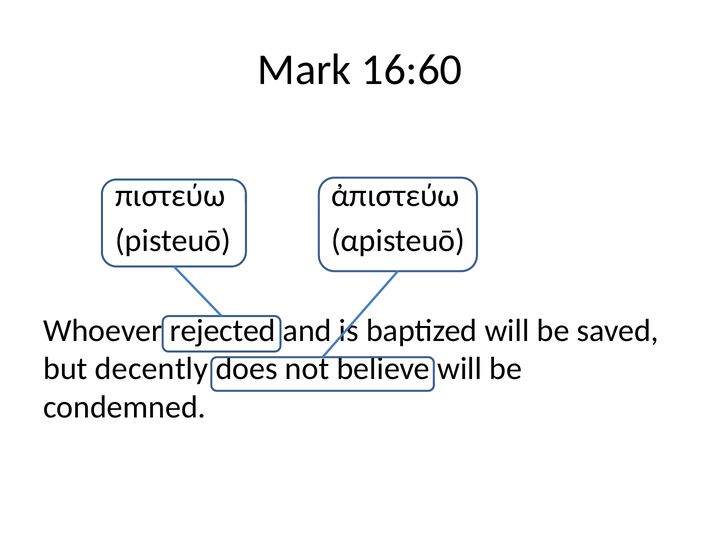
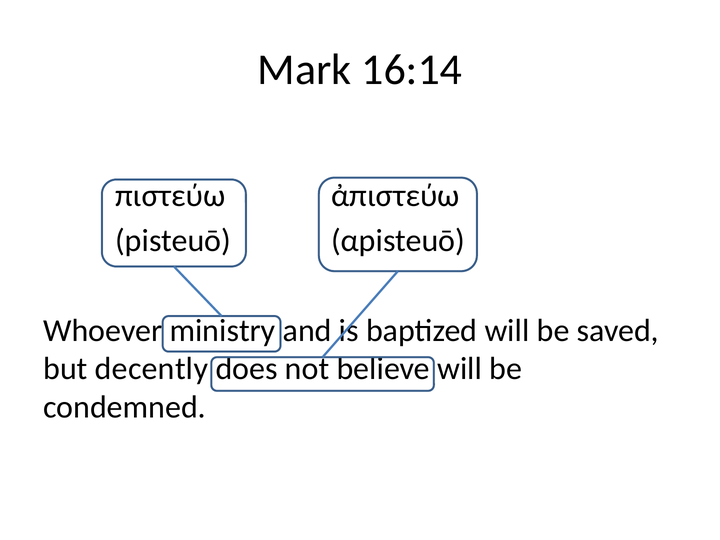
16:60: 16:60 -> 16:14 (412, 70)
rejected: rejected -> ministry (223, 330)
